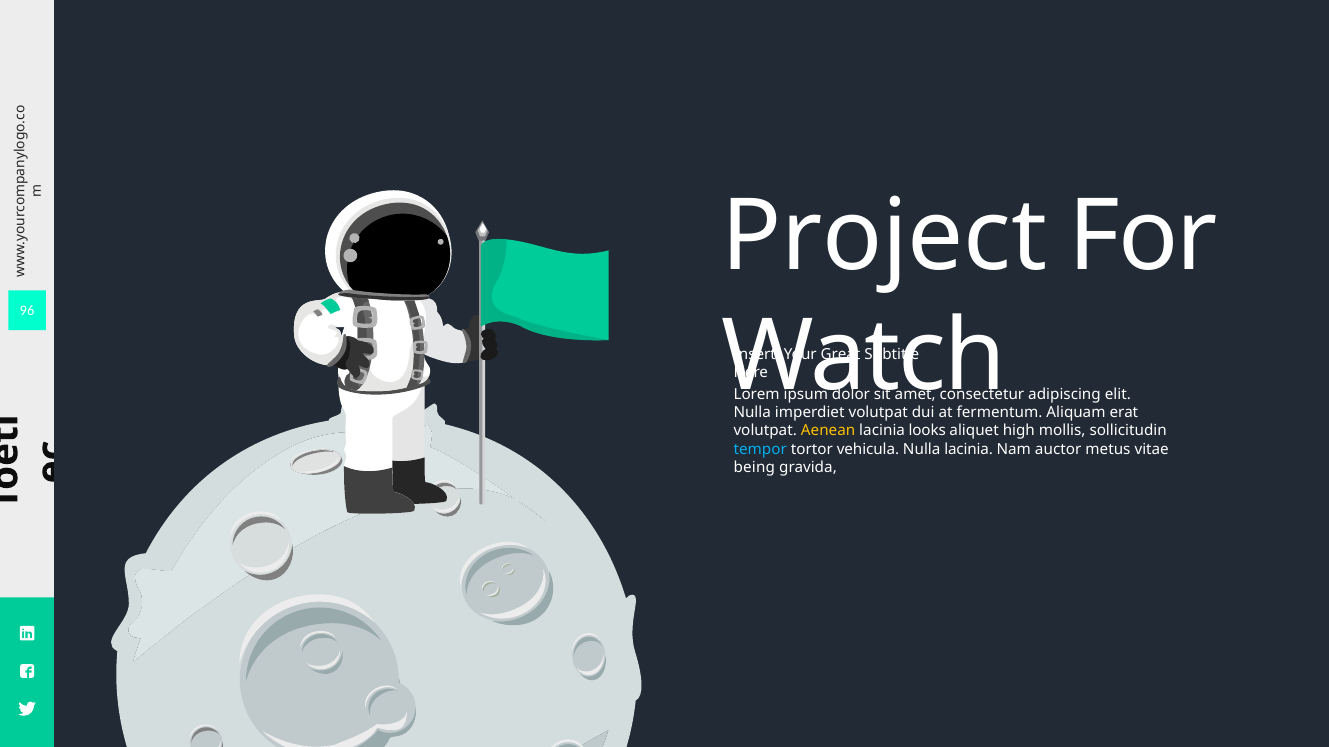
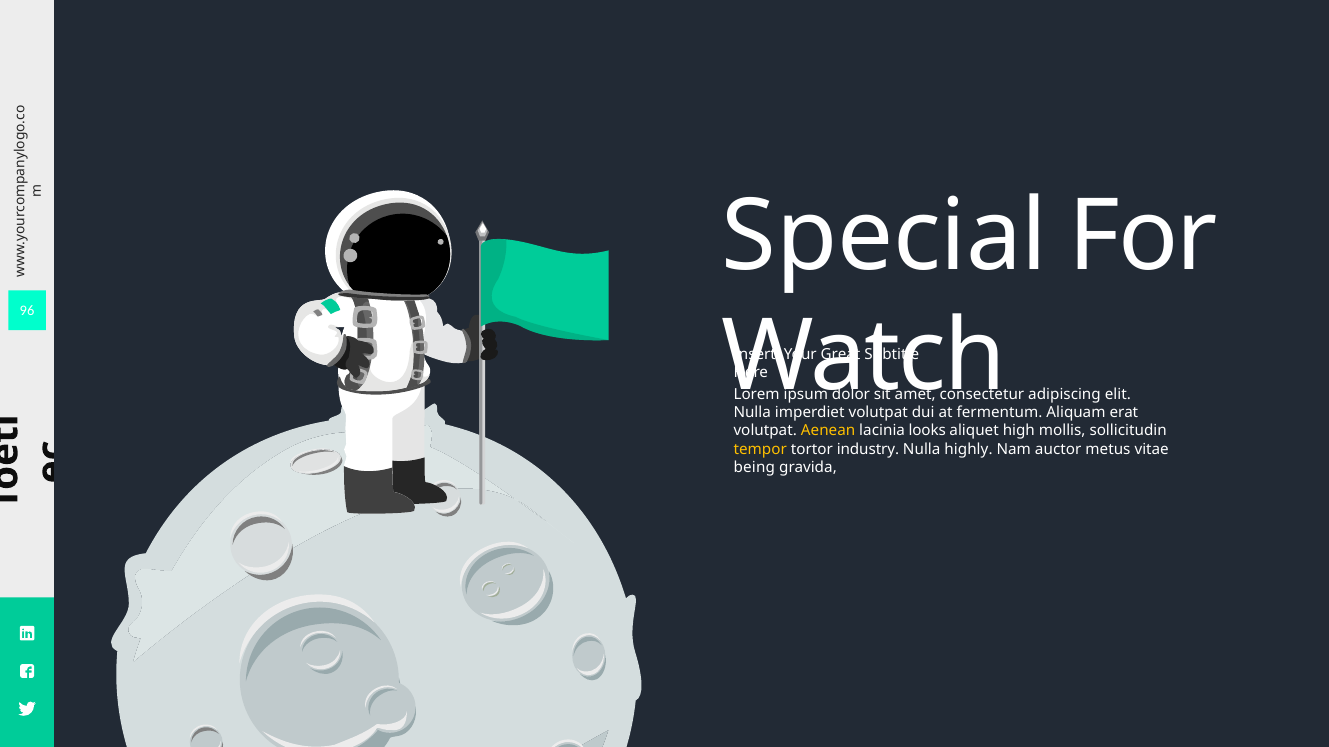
Project: Project -> Special (885, 237)
tempor colour: light blue -> yellow (760, 450)
vehicula: vehicula -> industry (868, 450)
Nulla lacinia: lacinia -> highly (969, 450)
